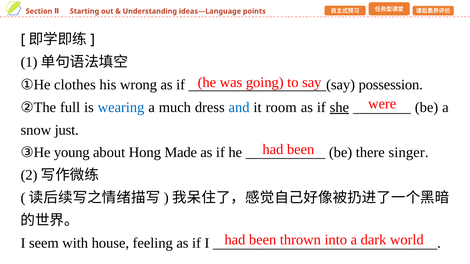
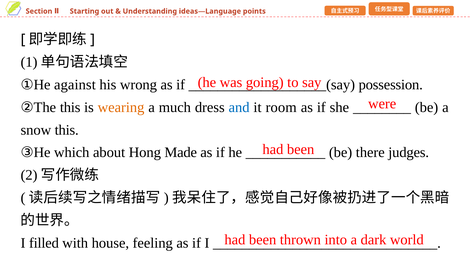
clothes: clothes -> against (75, 85)
②The full: full -> this (70, 107)
wearing colour: blue -> orange (121, 107)
she underline: present -> none (339, 107)
snow just: just -> this (67, 130)
young: young -> which (72, 153)
singer: singer -> judges (409, 153)
seem: seem -> filled (44, 243)
